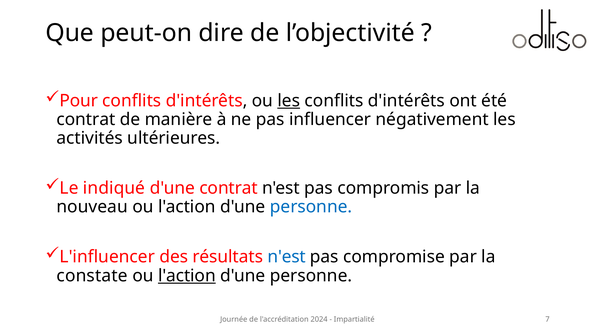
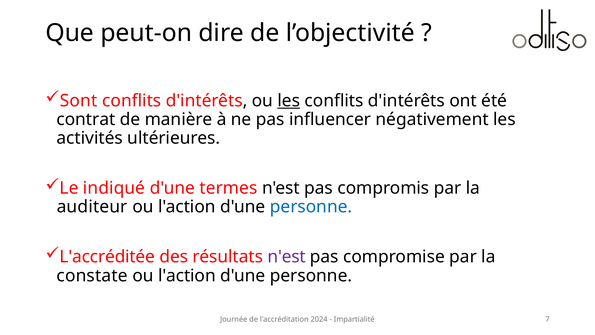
Pour: Pour -> Sont (79, 101)
d'une contrat: contrat -> termes (228, 188)
nouveau: nouveau -> auditeur (92, 207)
L'influencer: L'influencer -> L'accréditée (107, 257)
n'est colour: blue -> purple (287, 257)
l'action underline: present -> none (187, 275)
